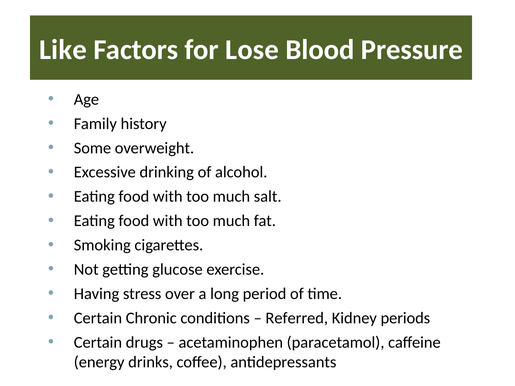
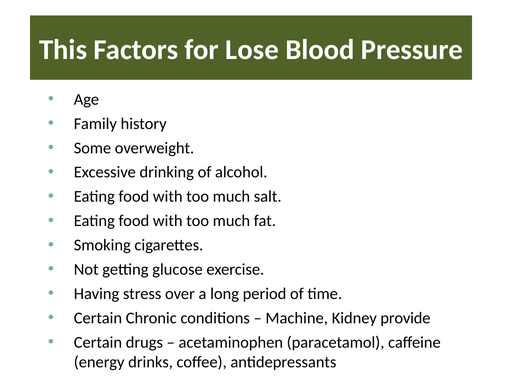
Like: Like -> This (63, 50)
Referred: Referred -> Machine (297, 318)
periods: periods -> provide (405, 318)
